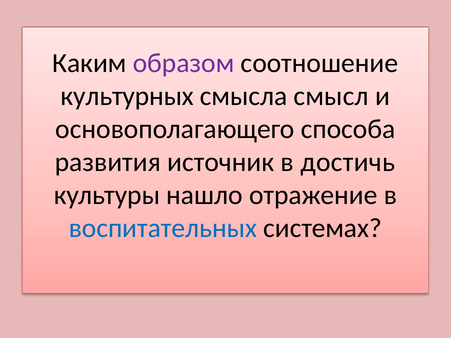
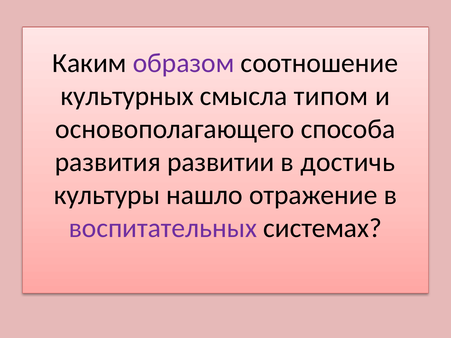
смысл: смысл -> типом (331, 96)
источник: источник -> развитии (221, 162)
воспитательных colour: blue -> purple (163, 228)
